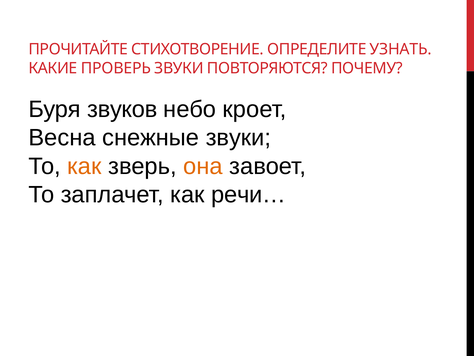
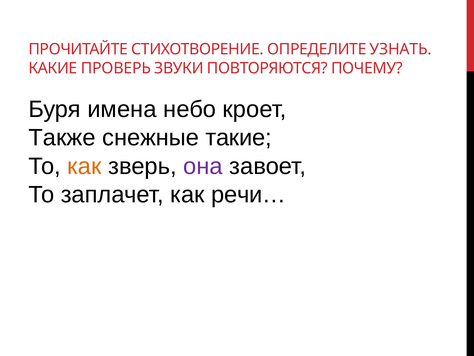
звуков: звуков -> имена (122, 109)
Весна: Весна -> Также (62, 138)
снежные звуки: звуки -> такие (239, 138)
она colour: orange -> purple (203, 166)
